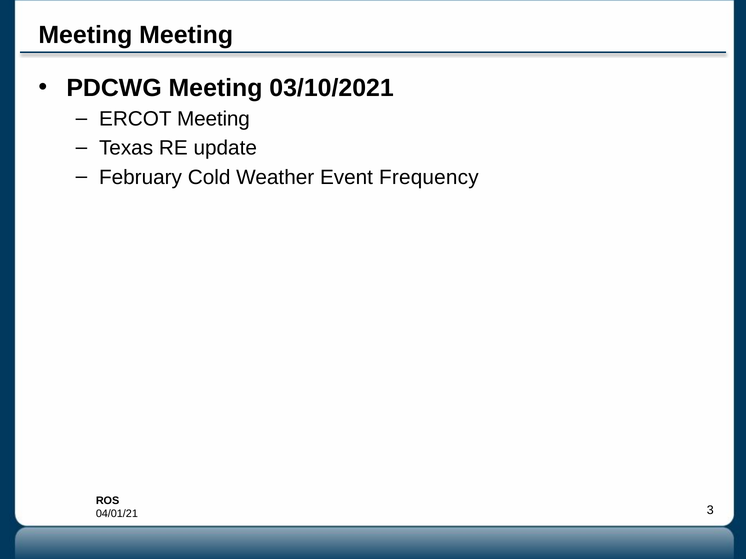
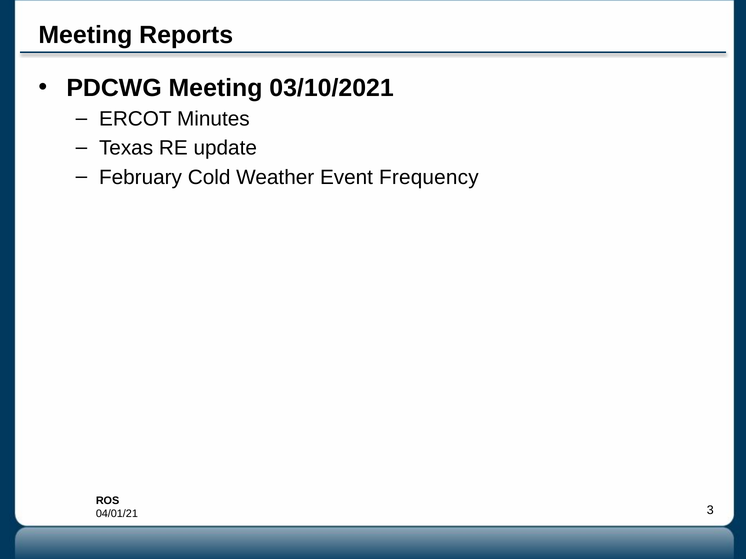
Meeting Meeting: Meeting -> Reports (186, 35)
ERCOT Meeting: Meeting -> Minutes (213, 119)
